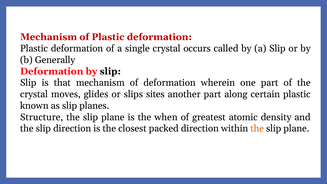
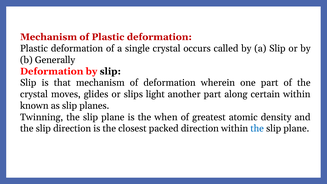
sites: sites -> light (155, 94)
certain plastic: plastic -> within (297, 94)
Structure: Structure -> Twinning (42, 117)
the colour: orange -> blue (257, 129)
